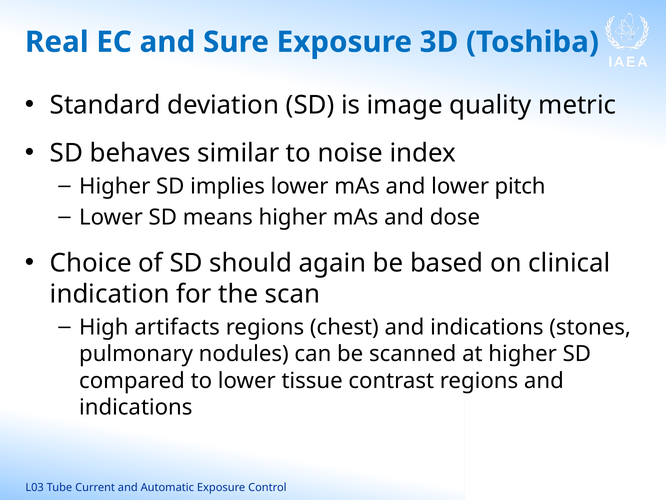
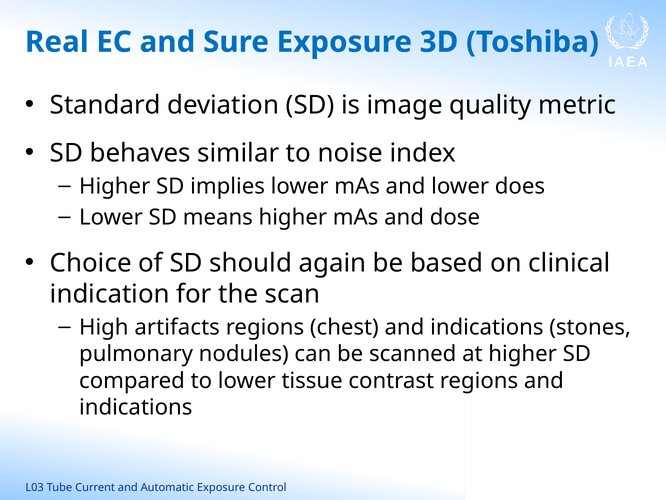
pitch: pitch -> does (520, 186)
